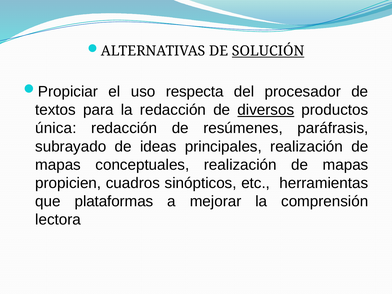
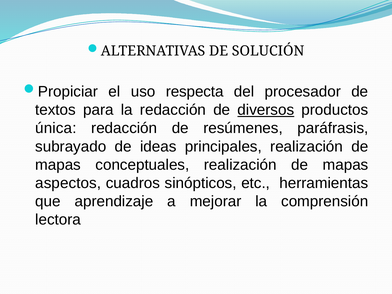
SOLUCIÓN underline: present -> none (268, 51)
propicien: propicien -> aspectos (68, 183)
plataformas: plataformas -> aprendizaje (114, 201)
